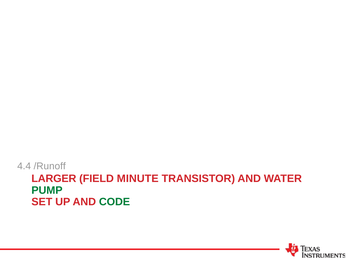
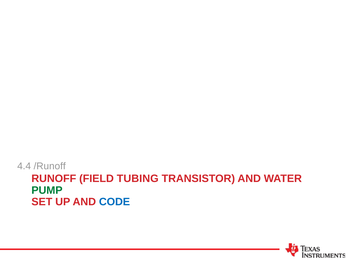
LARGER: LARGER -> RUNOFF (54, 179)
MINUTE: MINUTE -> TUBING (138, 179)
CODE colour: green -> blue (114, 202)
